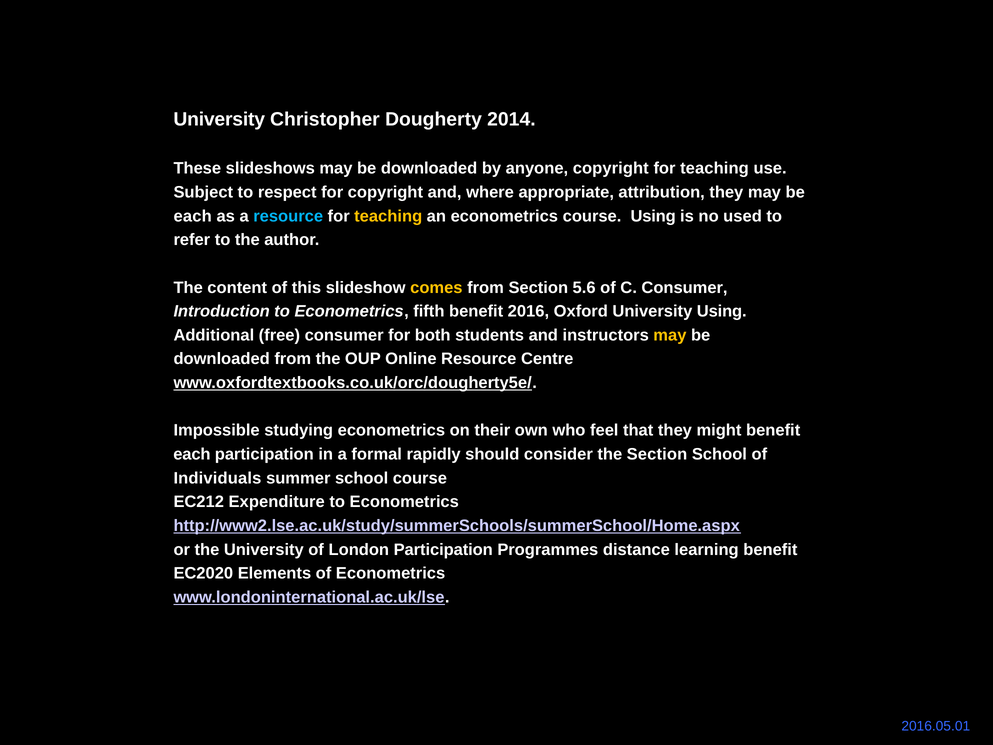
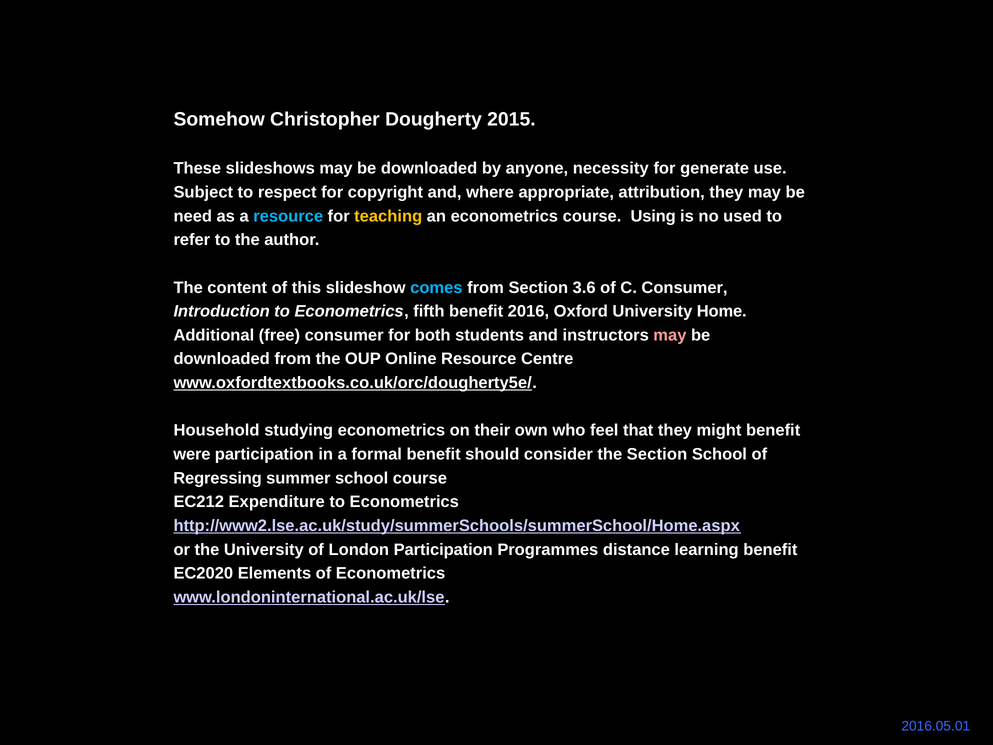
University: University -> Somehow (219, 119)
2014: 2014 -> 2015 (511, 119)
anyone copyright: copyright -> necessity (611, 168)
teaching: teaching -> generate (715, 168)
each: each -> need (193, 216)
comes colour: yellow -> light blue (436, 287)
5.6: 5.6 -> 3.6 (584, 287)
University Using: Using -> Home (722, 311)
may colour: yellow -> pink (670, 335)
Impossible: Impossible -> Household (217, 430)
each: each -> were (192, 454)
formal rapidly: rapidly -> benefit (434, 454)
Individuals: Individuals -> Regressing (218, 478)
